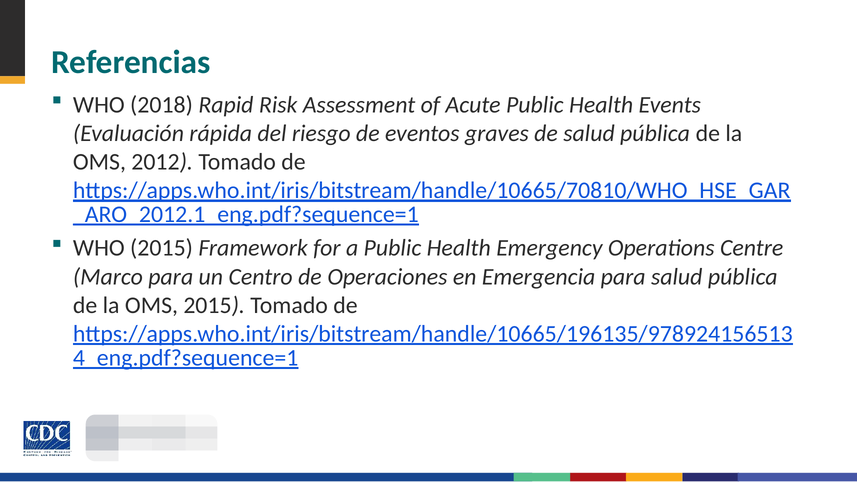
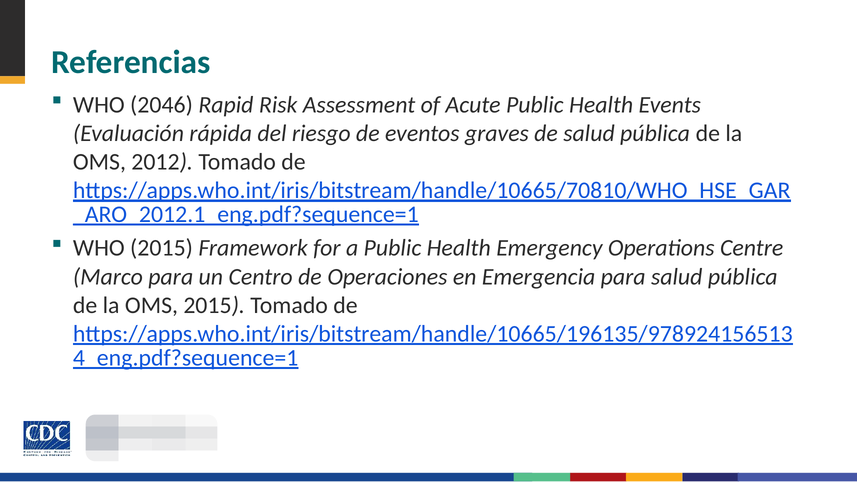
2018: 2018 -> 2046 (162, 105)
